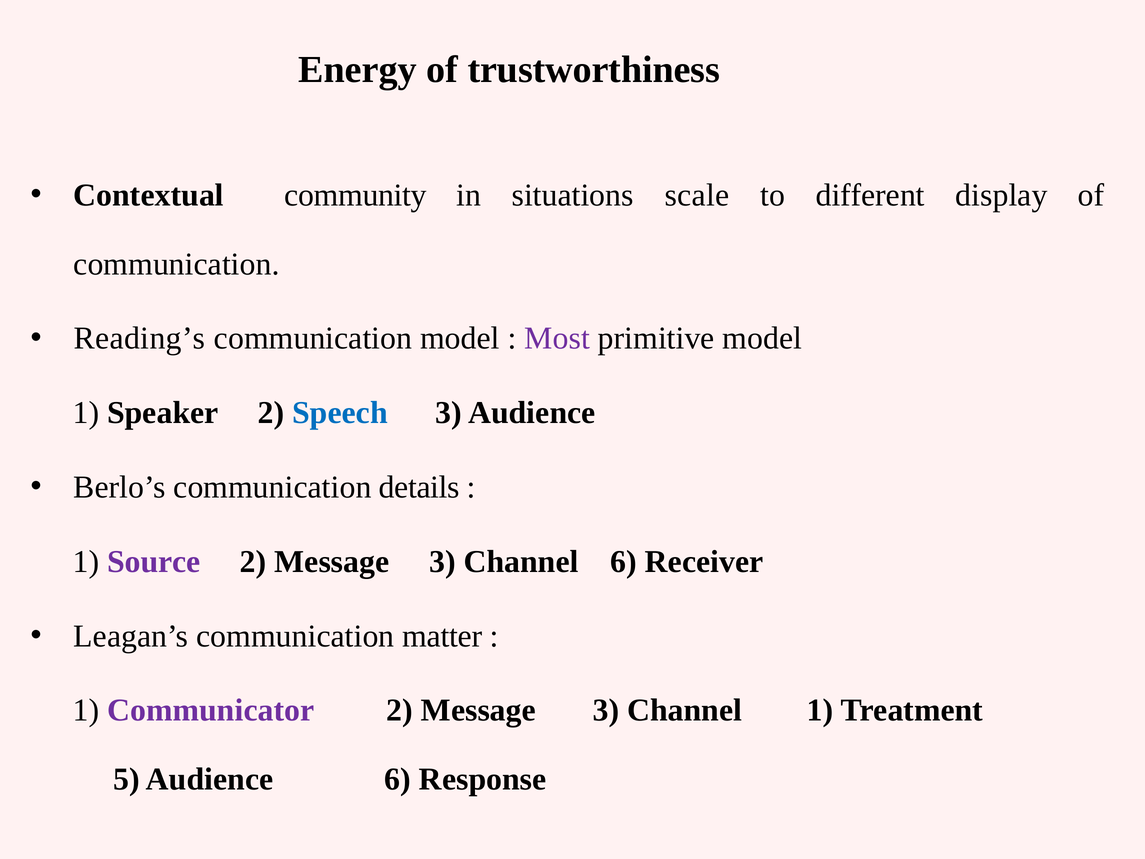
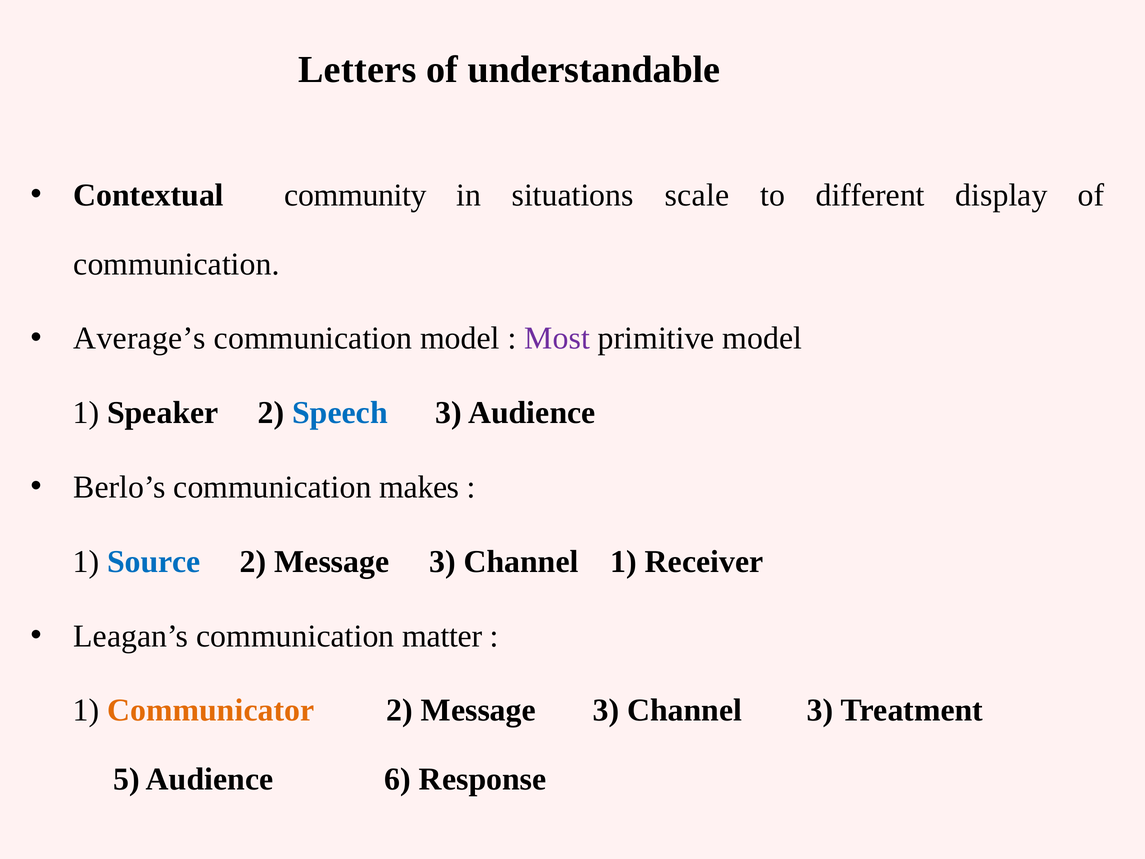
Energy: Energy -> Letters (357, 69)
trustworthiness: trustworthiness -> understandable (594, 69)
Reading’s: Reading’s -> Average’s (140, 338)
details: details -> makes (419, 487)
Source colour: purple -> blue (154, 562)
Channel 6: 6 -> 1 (624, 562)
Communicator colour: purple -> orange (211, 710)
Channel 1: 1 -> 3 (820, 710)
